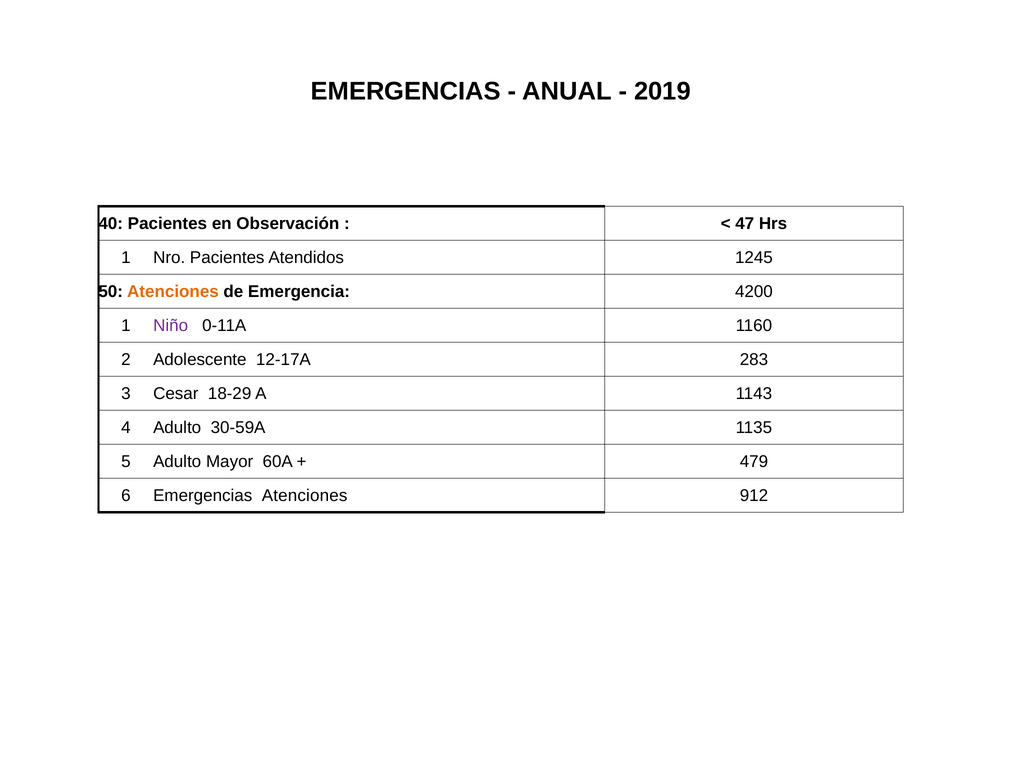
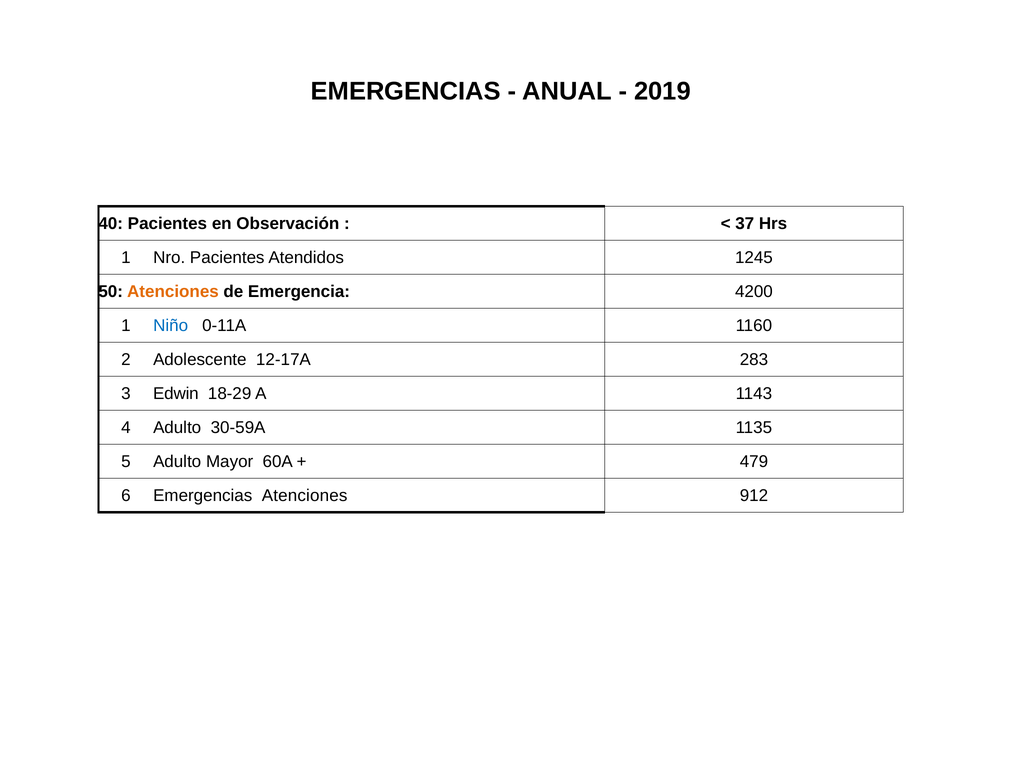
47: 47 -> 37 (745, 224)
Niño colour: purple -> blue (171, 325)
Cesar: Cesar -> Edwin (176, 393)
